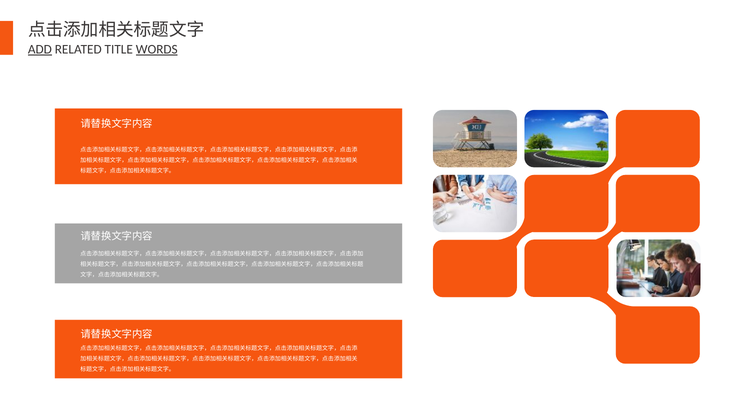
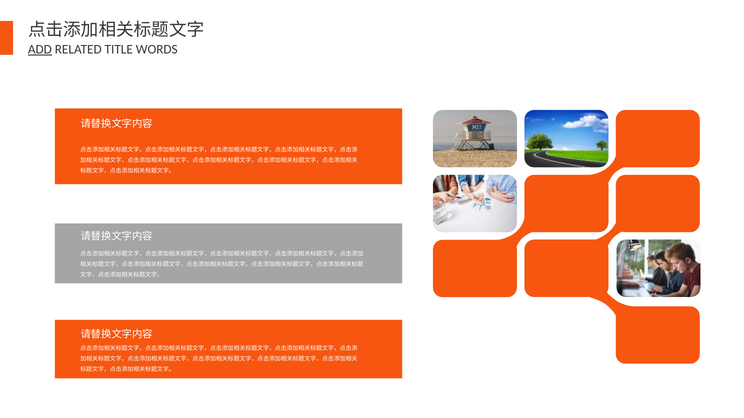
WORDS underline: present -> none (157, 50)
